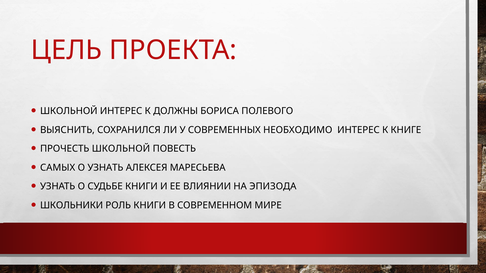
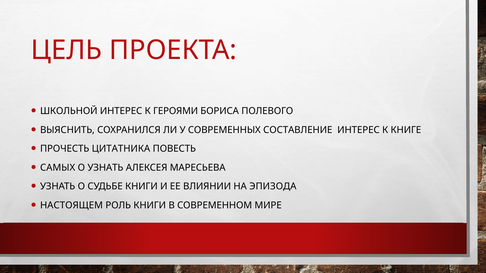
ДОЛЖНЫ: ДОЛЖНЫ -> ГЕРОЯМИ (176, 111)
НЕОБХОДИМО: НЕОБХОДИМО -> СОСТАВЛЕНИЕ (298, 130)
ПРОЧЕСТЬ ШКОЛЬНОЙ: ШКОЛЬНОЙ -> ЦИТАТНИКА (121, 149)
ШКОЛЬНИКИ: ШКОЛЬНИКИ -> НАСТОЯЩЕМ (72, 206)
